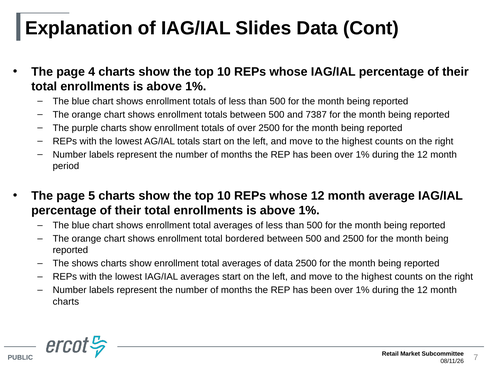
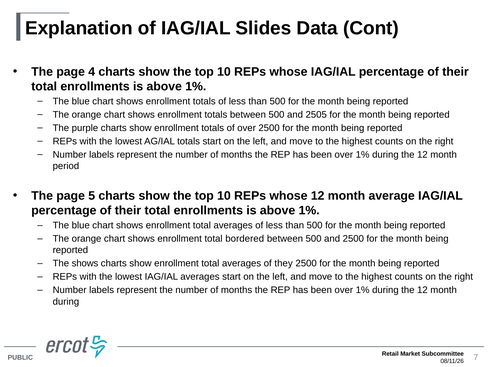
7387: 7387 -> 2505 (316, 114)
of data: data -> they (284, 263)
charts: charts -> during (66, 301)
